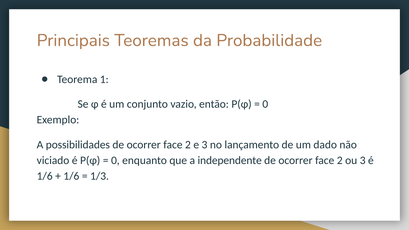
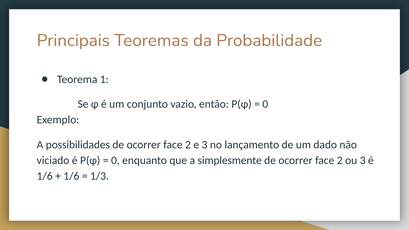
independente: independente -> simplesmente (230, 160)
